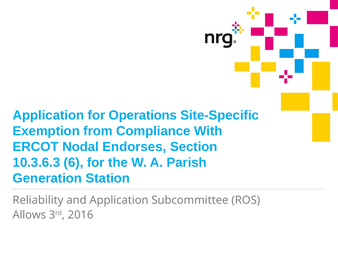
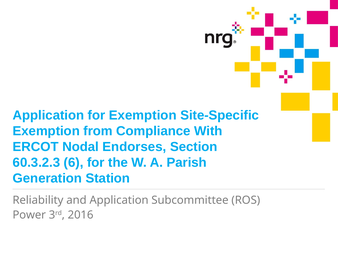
for Operations: Operations -> Exemption (143, 115)
10.3.6.3: 10.3.6.3 -> 60.3.2.3 (36, 163)
Allows: Allows -> Power (29, 215)
